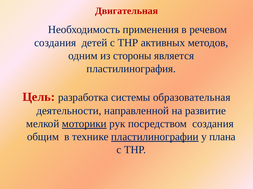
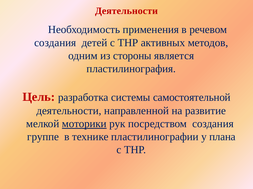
Двигательная: Двигательная -> Деятельности (126, 11)
образовательная: образовательная -> самостоятельной (192, 98)
общим: общим -> группе (43, 137)
пластилинографии underline: present -> none (155, 137)
